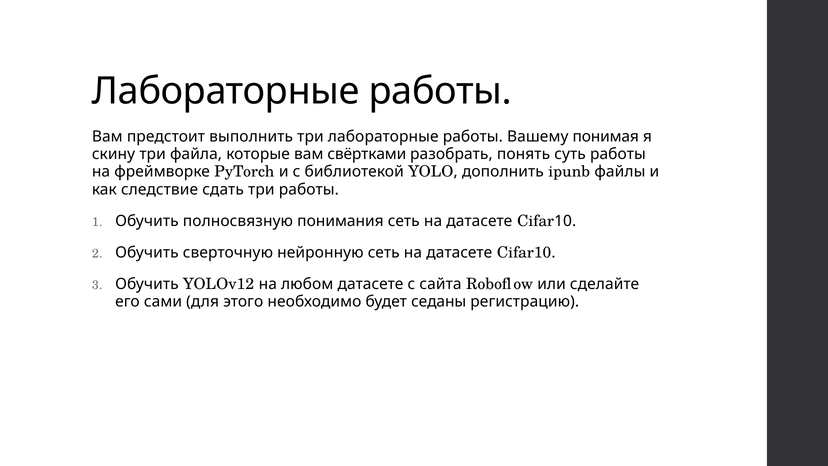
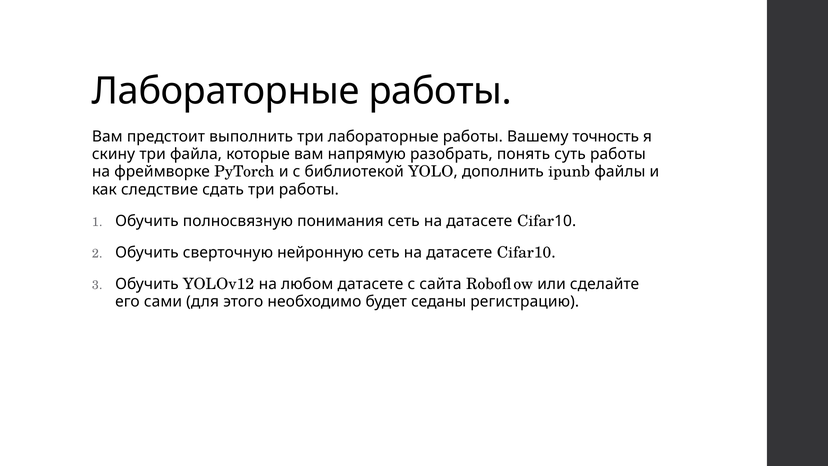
понимая: понимая -> точность (606, 136)
свёртками: свёртками -> напрямую (367, 154)
